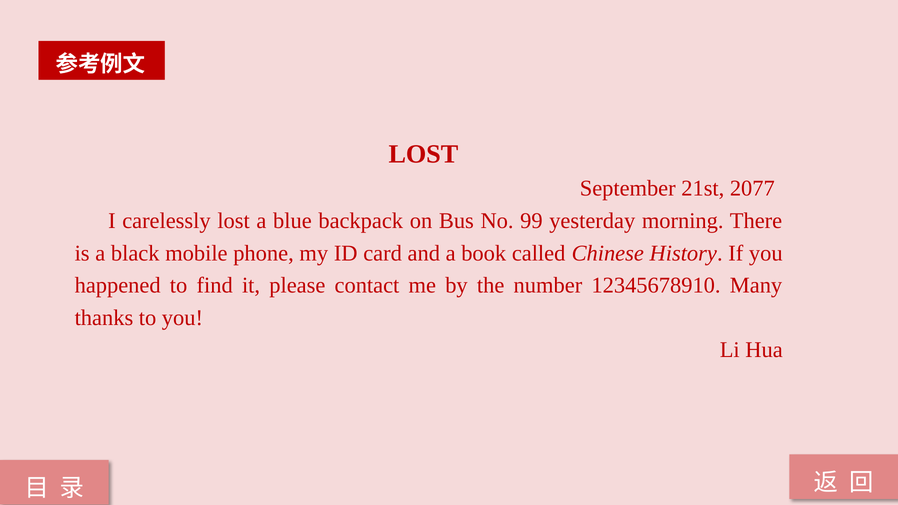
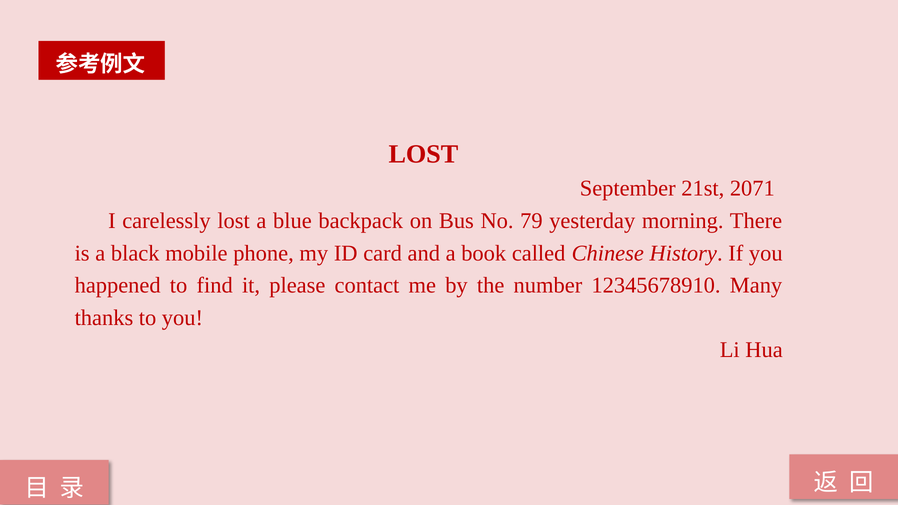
2077: 2077 -> 2071 (752, 189)
99: 99 -> 79 (531, 221)
